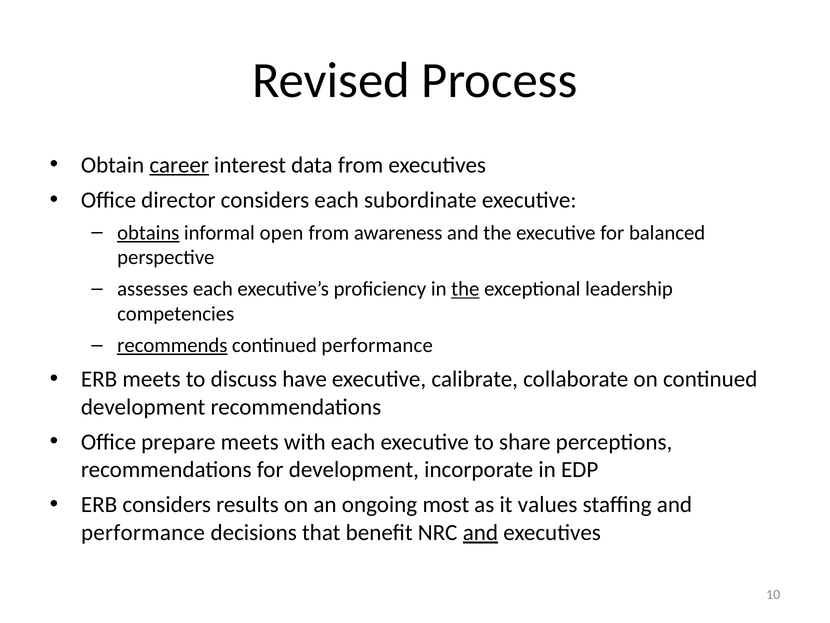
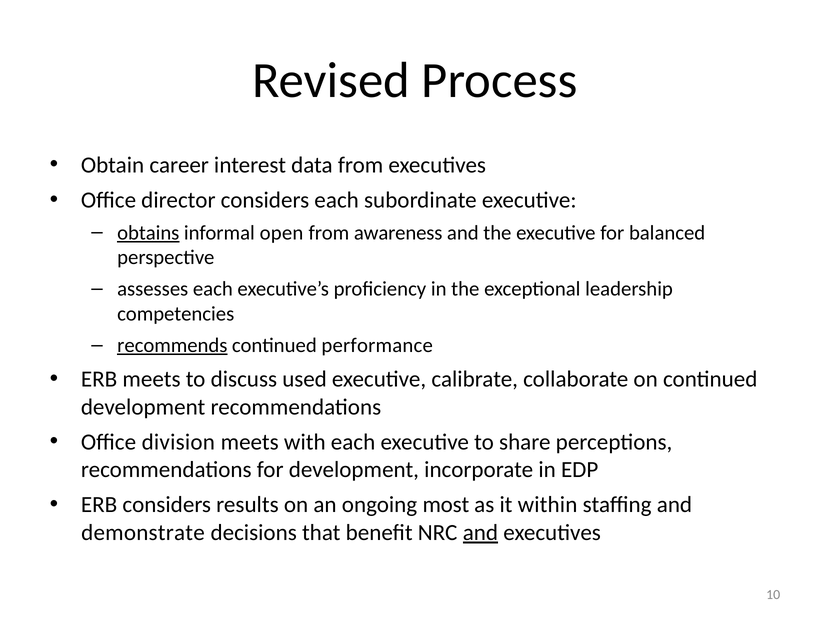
career underline: present -> none (179, 165)
the underline: present -> none (465, 289)
have: have -> used (305, 379)
prepare: prepare -> division (178, 442)
values: values -> within (548, 504)
performance: performance -> demonstrate (143, 532)
